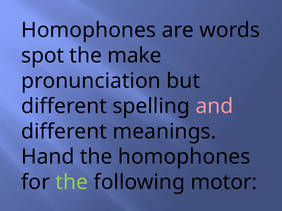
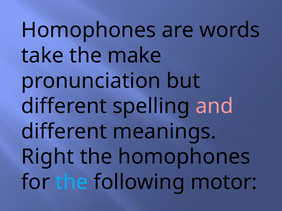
spot: spot -> take (43, 56)
Hand: Hand -> Right (48, 157)
the colour: light green -> light blue (72, 183)
